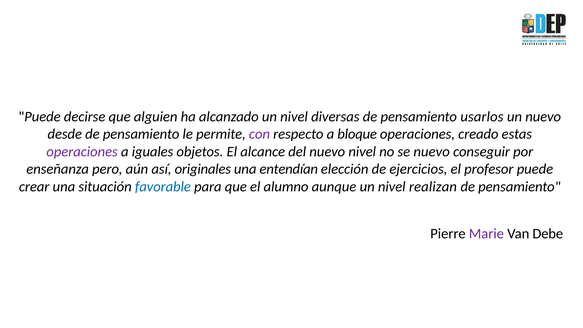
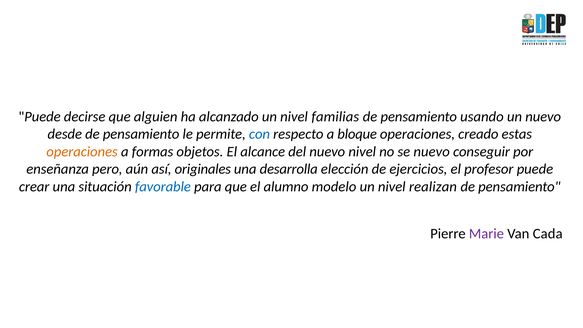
diversas: diversas -> familias (335, 117)
usarlos: usarlos -> usando (482, 117)
con colour: purple -> blue (259, 134)
operaciones colour: purple -> orange (82, 152)
iguales: iguales -> formas (153, 152)
entendían: entendían -> desarrolla (289, 169)
aunque: aunque -> modelo (334, 187)
Debe: Debe -> Cada (548, 234)
